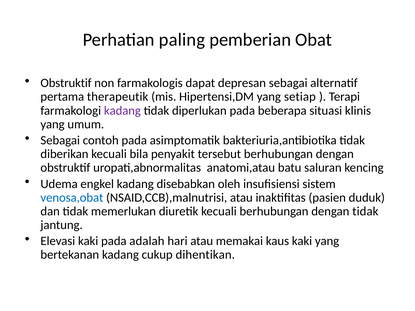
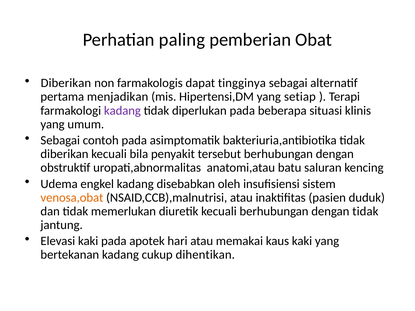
Obstruktif: Obstruktif -> Diberikan (66, 83)
depresan: depresan -> tingginya (242, 83)
therapeutik: therapeutik -> menjadikan (118, 97)
venosa,obat colour: blue -> orange (72, 198)
adalah: adalah -> apotek (147, 241)
